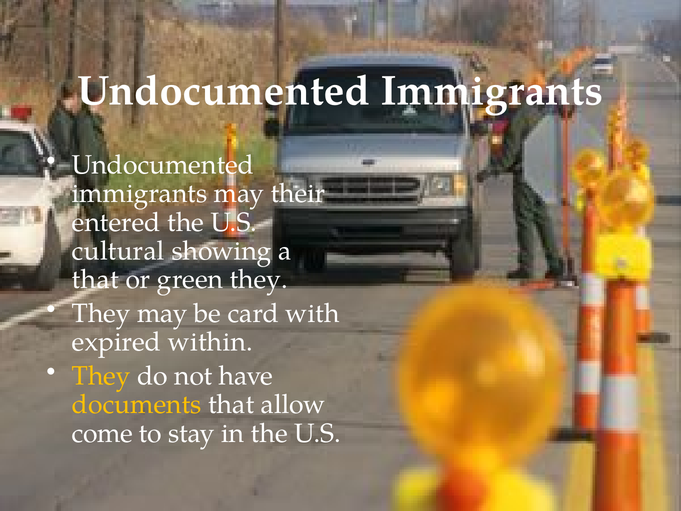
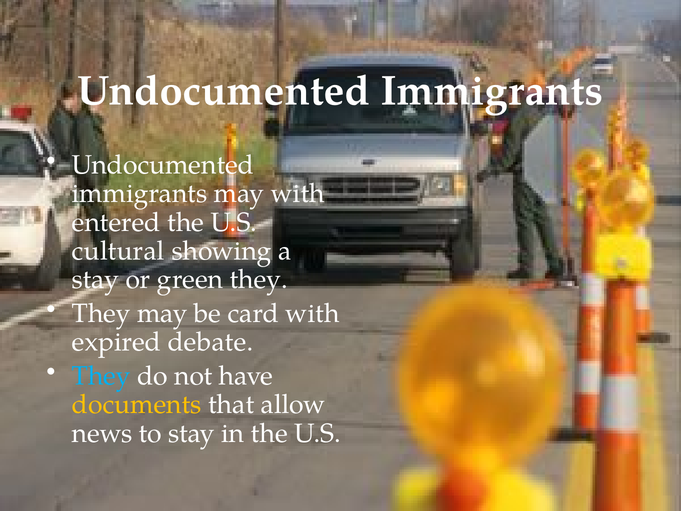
may their: their -> with (298, 194)
that: that -> stay (96, 279)
within: within -> debate (210, 342)
They colour: yellow -> light blue (101, 376)
come: come -> news (102, 433)
